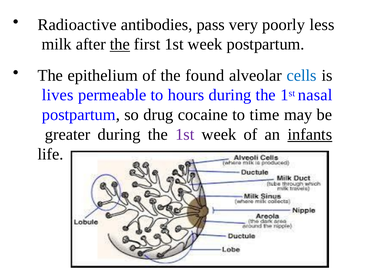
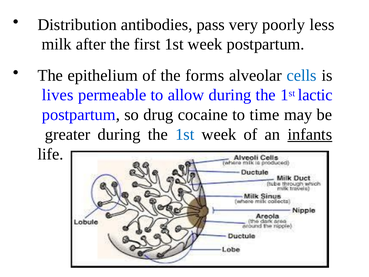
Radioactive: Radioactive -> Distribution (77, 25)
the underline: present -> none (120, 44)
found: found -> forms (205, 75)
hours: hours -> allow (186, 95)
nasal: nasal -> lactic (315, 95)
1st colour: purple -> blue (185, 134)
